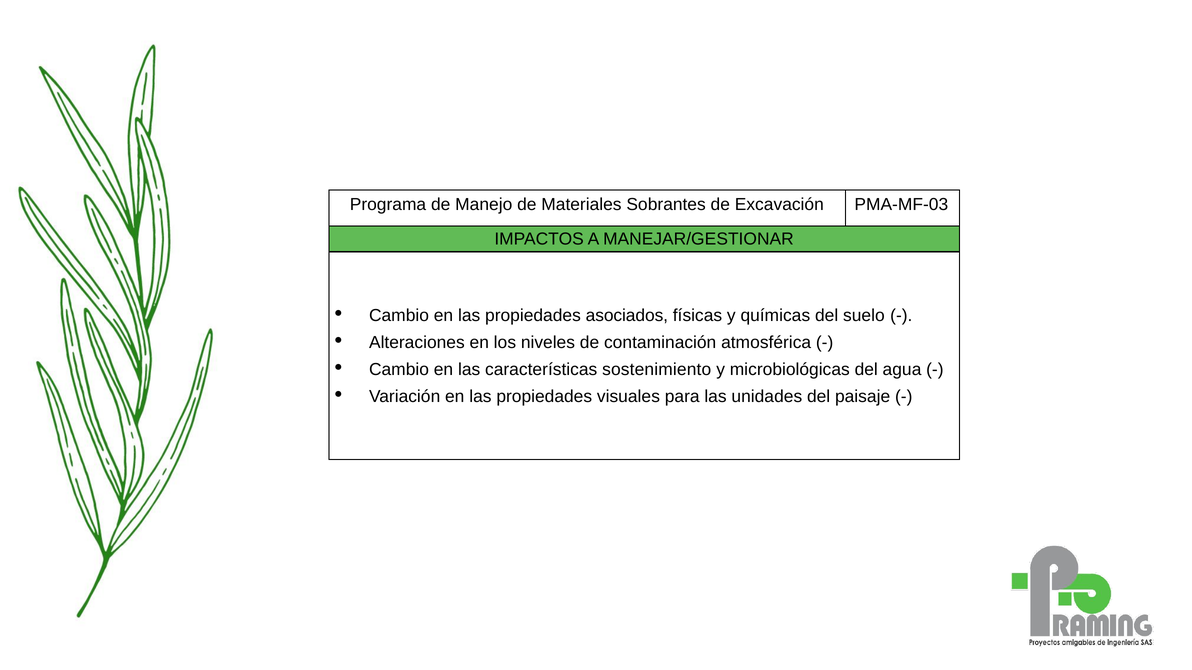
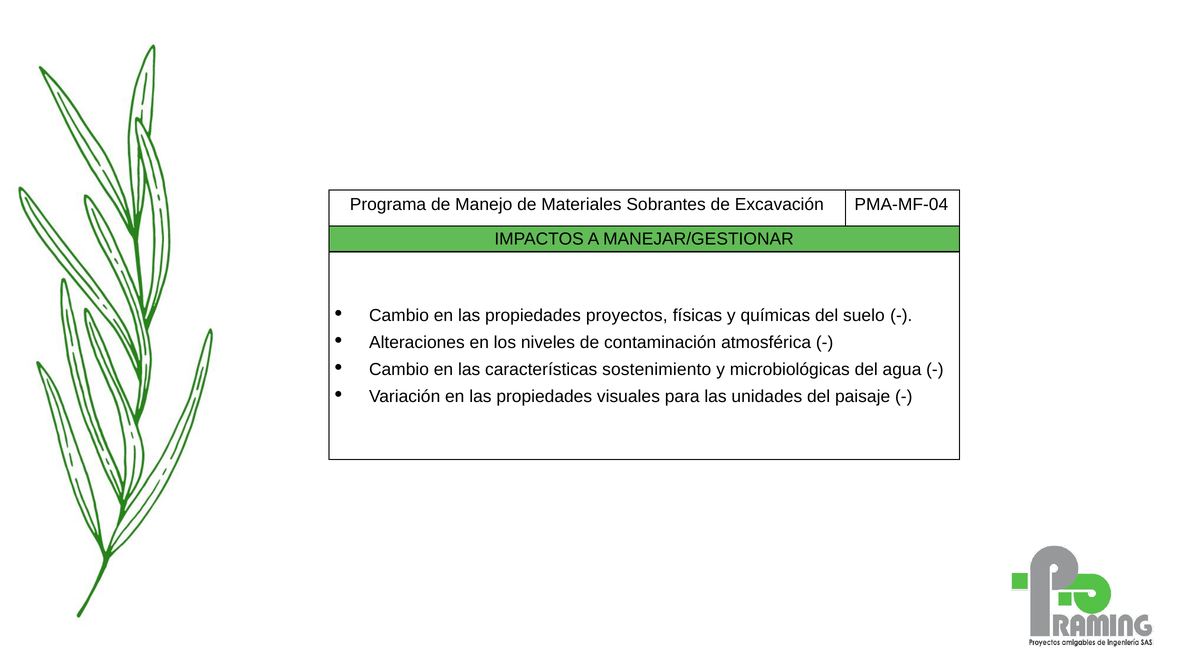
PMA-MF-03: PMA-MF-03 -> PMA-MF-04 (901, 204)
asociados: asociados -> proyectos (627, 316)
